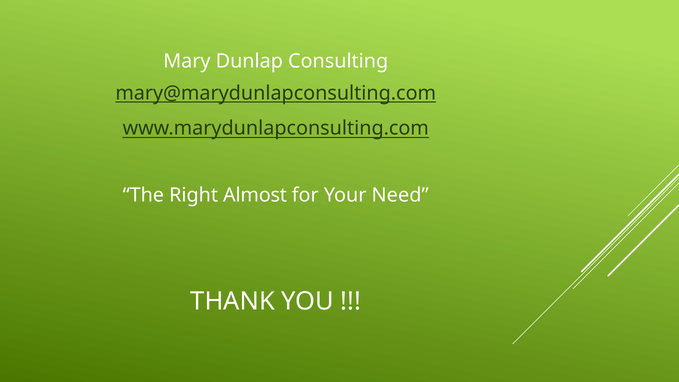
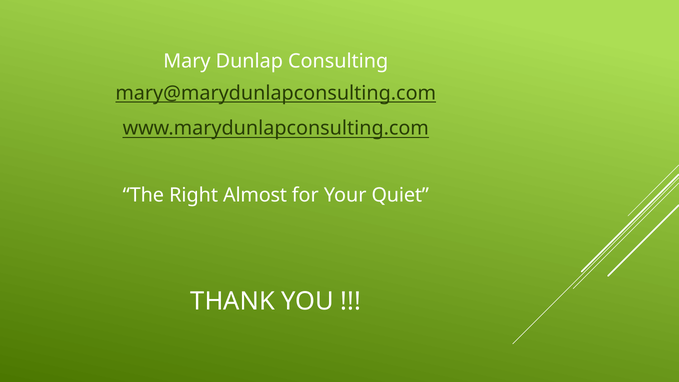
Need: Need -> Quiet (400, 195)
